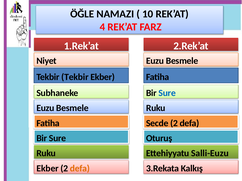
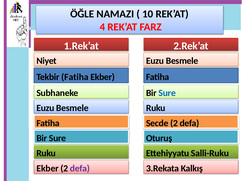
Tekbir Tekbir: Tekbir -> Fatiha (75, 77)
Salli-Euzu: Salli-Euzu -> Salli-Ruku (210, 154)
defa colour: orange -> purple (80, 169)
